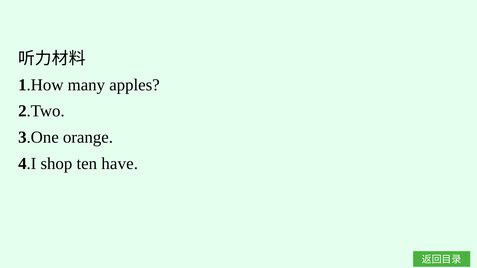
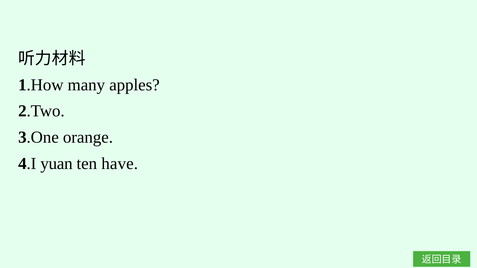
shop: shop -> yuan (56, 164)
